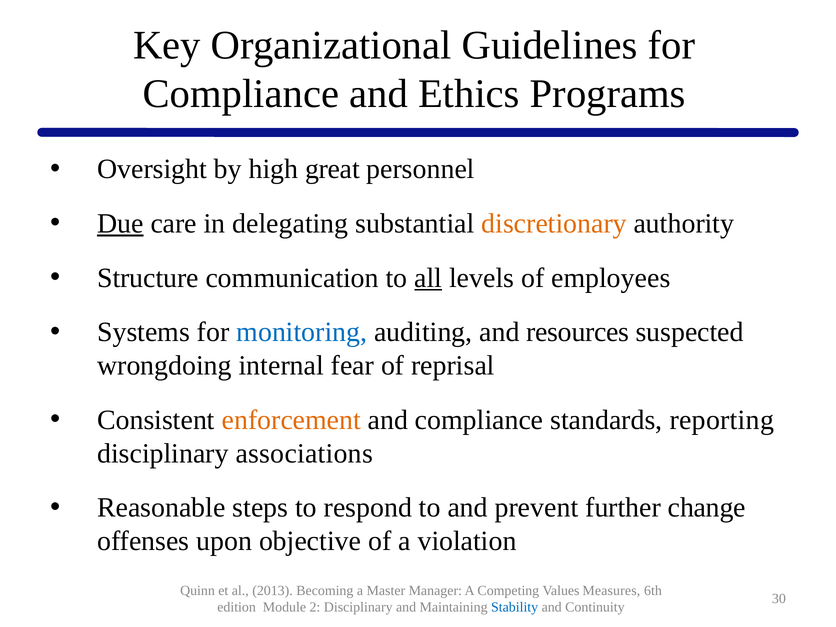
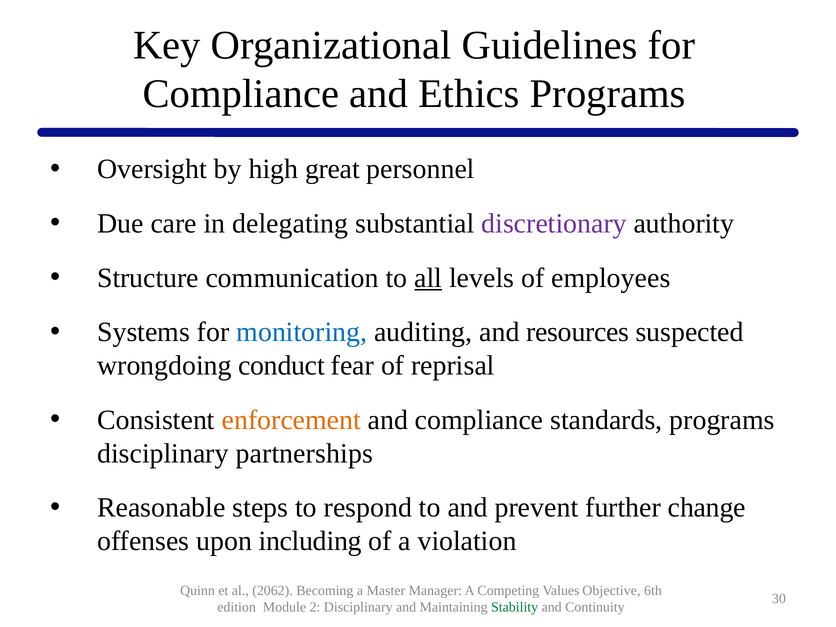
Due underline: present -> none (120, 223)
discretionary colour: orange -> purple (554, 223)
internal: internal -> conduct (281, 366)
standards reporting: reporting -> programs (722, 420)
associations: associations -> partnerships (304, 453)
objective: objective -> including (310, 541)
2013: 2013 -> 2062 (273, 590)
Measures: Measures -> Objective (611, 590)
Stability colour: blue -> green (515, 607)
